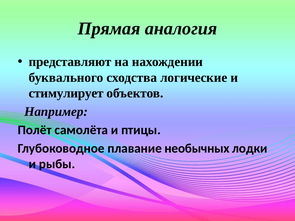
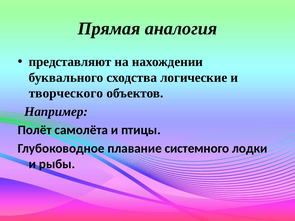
стимулирует: стимулирует -> творческого (66, 93)
необычных: необычных -> системного (197, 148)
